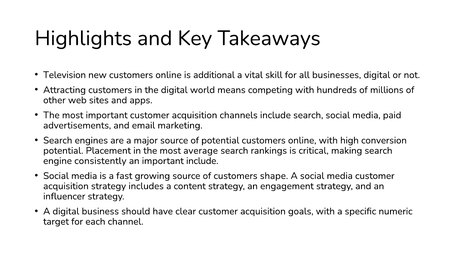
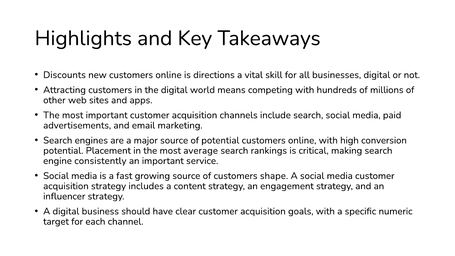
Television: Television -> Discounts (65, 75)
additional: additional -> directions (214, 75)
important include: include -> service (202, 161)
